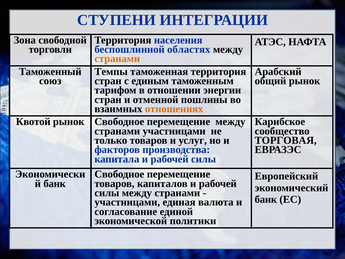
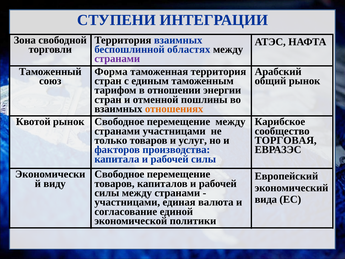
Территория населения: населения -> взаимных (178, 40)
странами colour: orange -> purple (117, 59)
Темпы: Темпы -> Форма (111, 71)
банк: банк -> виду (55, 183)
банк: банк -> вида (266, 199)
